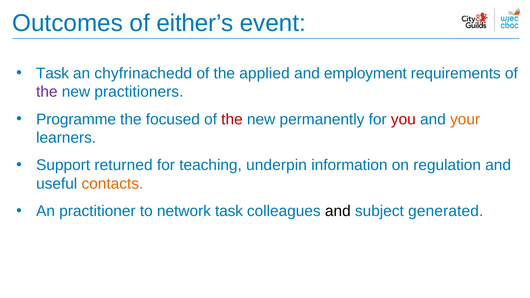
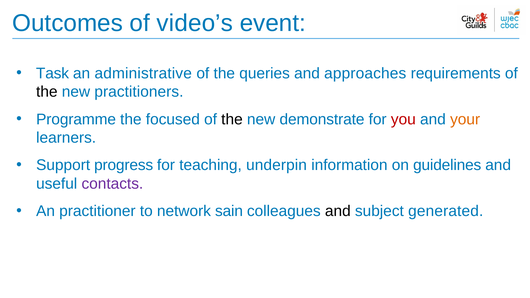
either’s: either’s -> video’s (195, 23)
chyfrinachedd: chyfrinachedd -> administrative (143, 73)
applied: applied -> queries (265, 73)
employment: employment -> approaches (365, 73)
the colour: purple -> black (47, 92)
the colour: red -> black (232, 119)
permanently: permanently -> demonstrate (322, 119)
returned: returned -> progress (124, 165)
regulation: regulation -> guidelines (447, 165)
contacts colour: orange -> purple (112, 184)
network task: task -> sain (229, 211)
